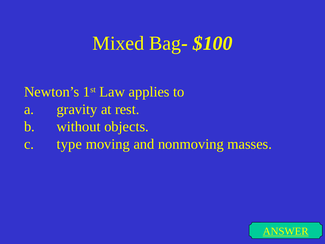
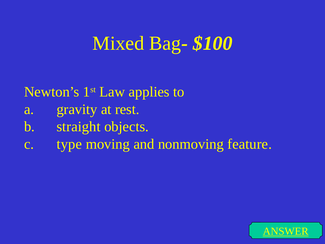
without: without -> straight (79, 127)
masses: masses -> feature (250, 144)
